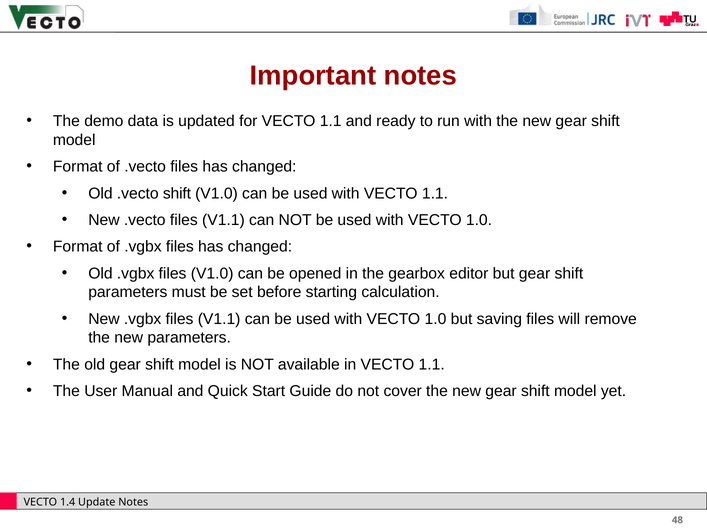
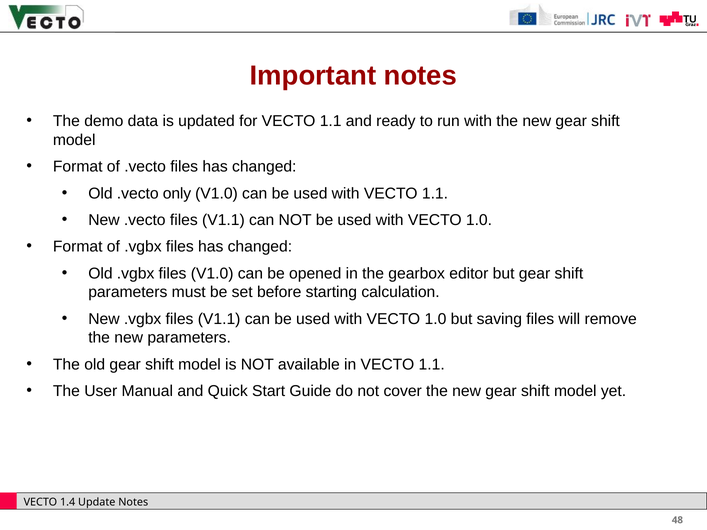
.vecto shift: shift -> only (177, 193)
